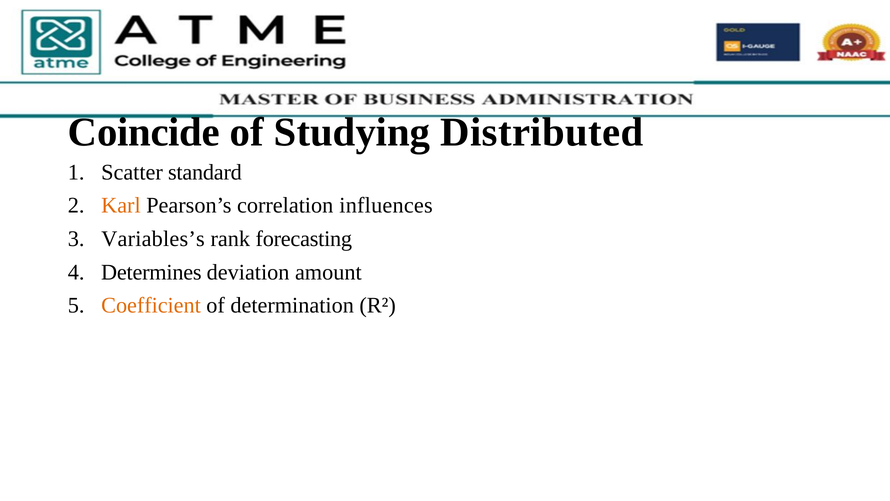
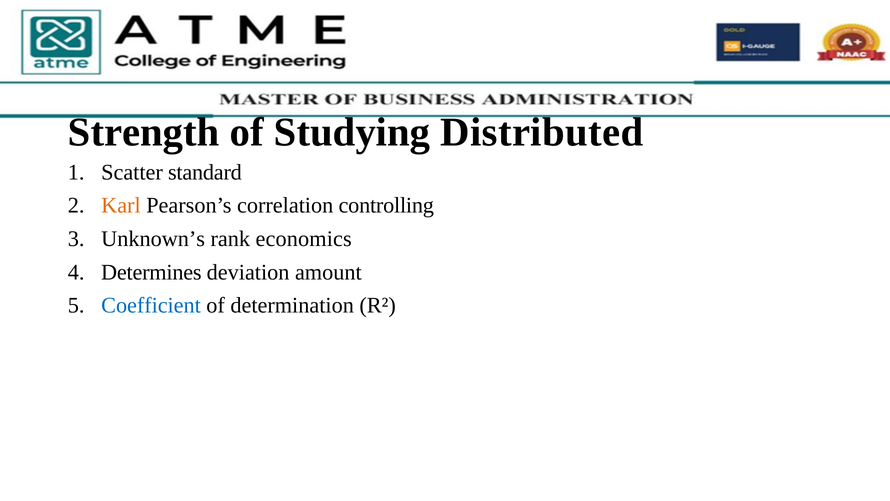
Coincide: Coincide -> Strength (144, 132)
influences: influences -> controlling (386, 205)
Variables’s: Variables’s -> Unknown’s (153, 239)
forecasting: forecasting -> economics (304, 239)
Coefficient colour: orange -> blue (151, 305)
